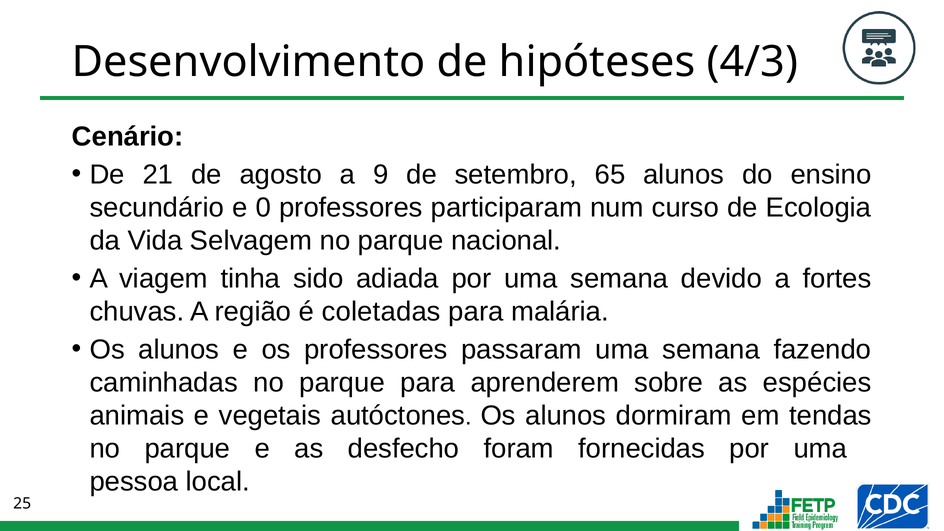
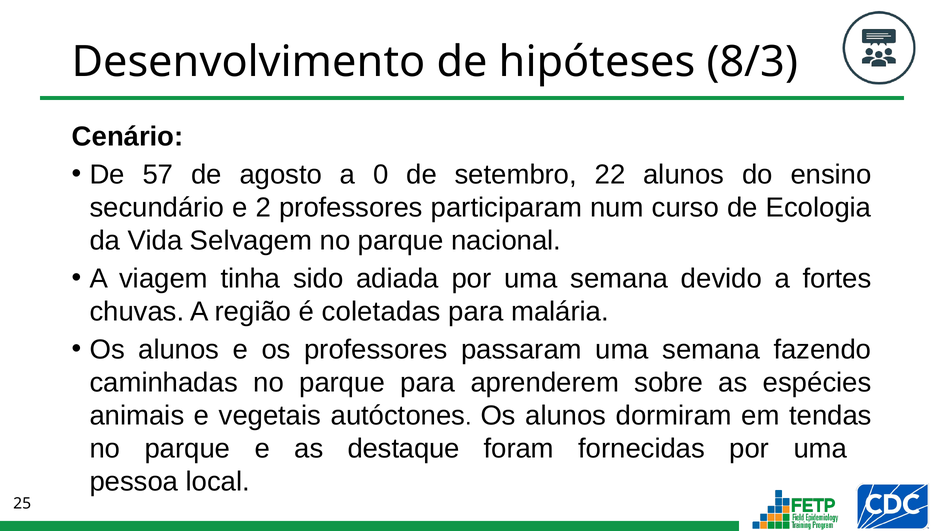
4/3: 4/3 -> 8/3 (752, 62)
21: 21 -> 57 (158, 174)
9: 9 -> 0 (381, 174)
65: 65 -> 22 (610, 174)
0: 0 -> 2 (263, 208)
desfecho: desfecho -> destaque (404, 449)
